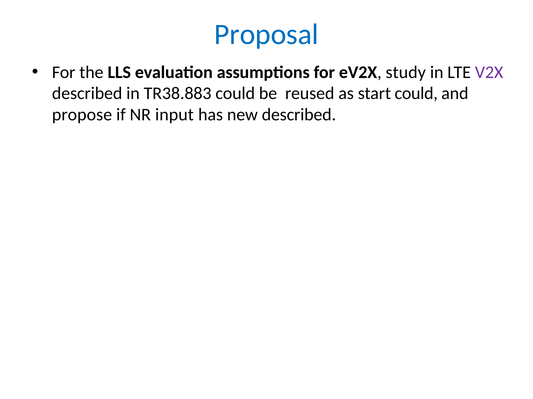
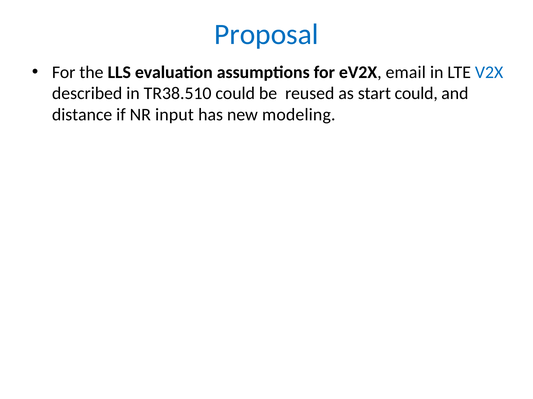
study: study -> email (406, 72)
V2X colour: purple -> blue (489, 72)
TR38.883: TR38.883 -> TR38.510 (178, 94)
propose: propose -> distance (82, 115)
new described: described -> modeling (299, 115)
